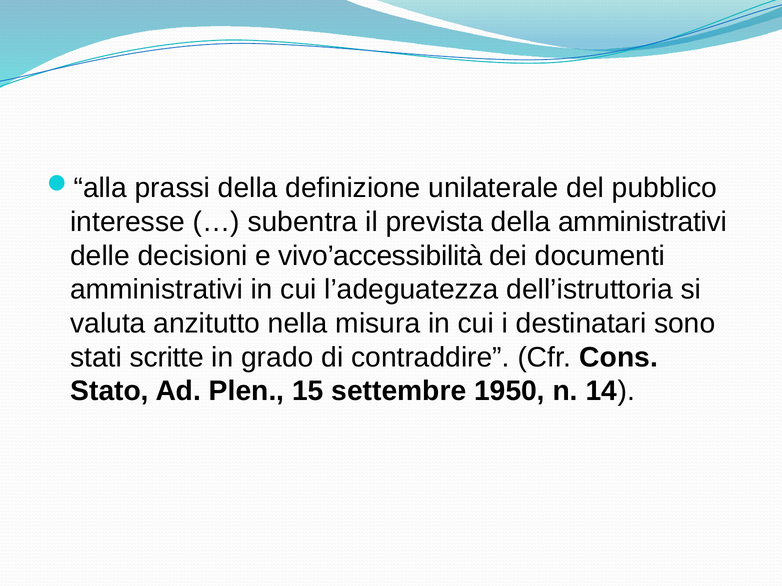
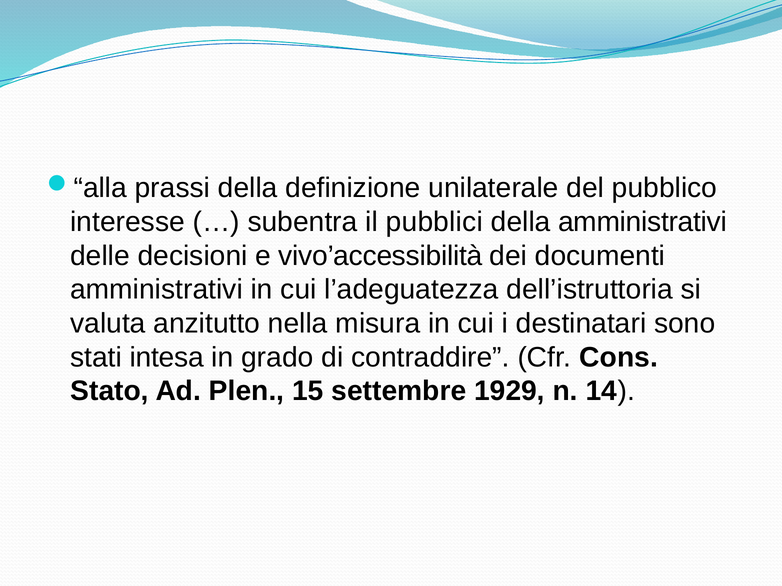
prevista: prevista -> pubblici (434, 222)
scritte: scritte -> intesa (167, 358)
1950: 1950 -> 1929 (509, 391)
